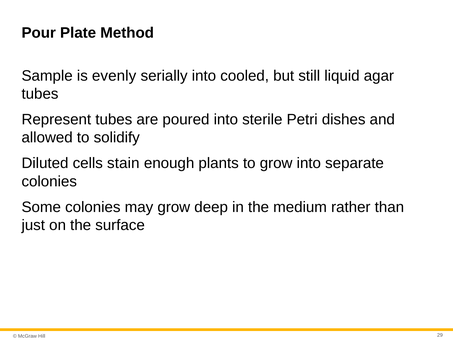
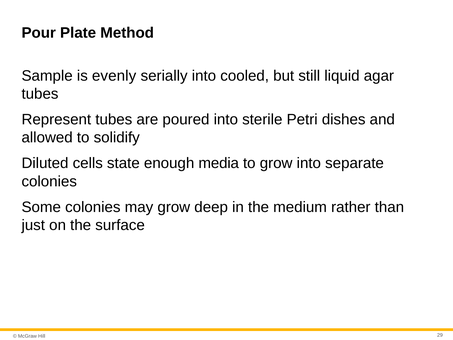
stain: stain -> state (123, 163)
plants: plants -> media (219, 163)
